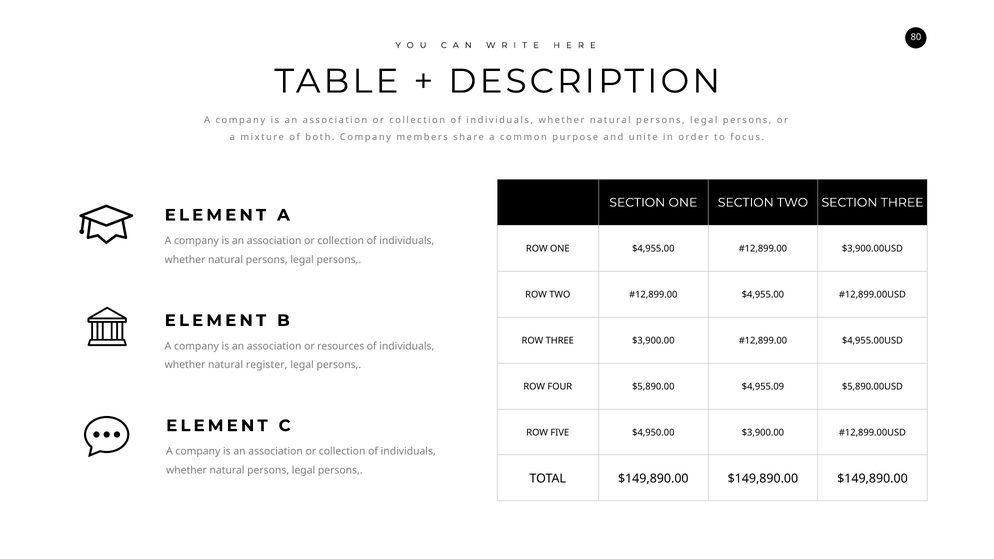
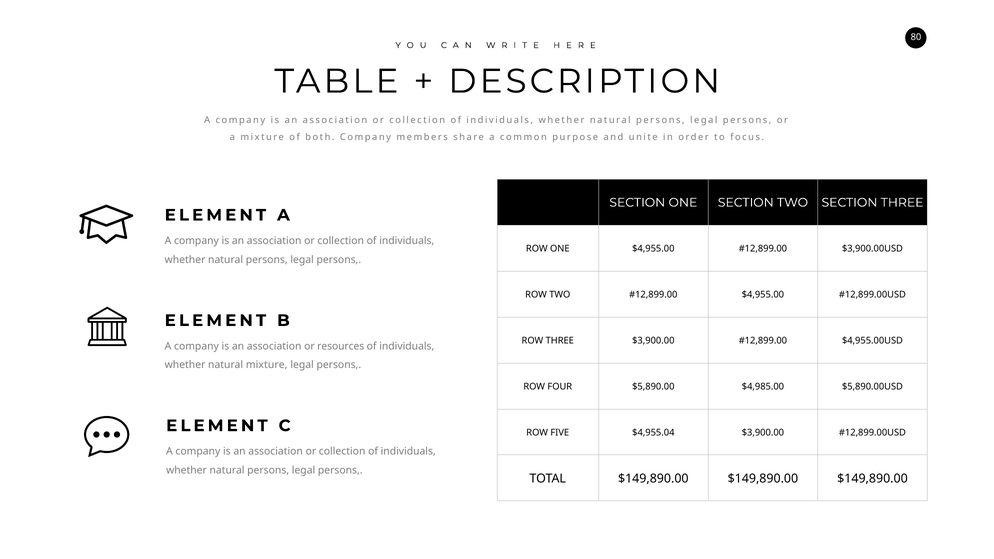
natural register: register -> mixture (267, 365)
$4,955.09: $4,955.09 -> $4,985.00 (763, 387)
$4,950.00: $4,950.00 -> $4,955.04 (653, 433)
